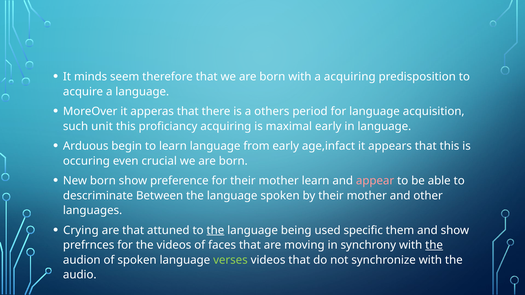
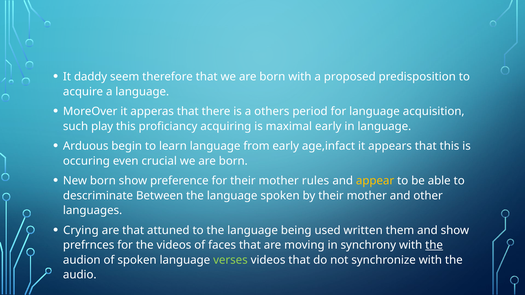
minds: minds -> daddy (91, 77)
a acquiring: acquiring -> proposed (350, 77)
unit: unit -> play (102, 126)
mother learn: learn -> rules (316, 181)
appear colour: pink -> yellow (375, 181)
the underline: present -> none (215, 230)
specific: specific -> written (363, 230)
